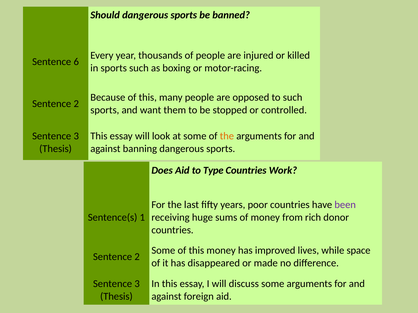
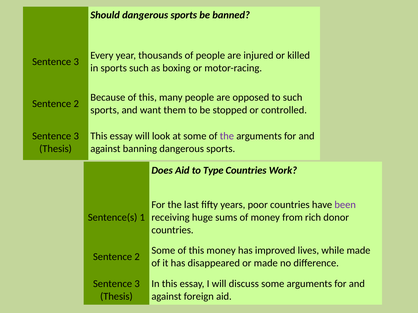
6: 6 -> 3 (76, 62)
the colour: orange -> purple (227, 136)
while space: space -> made (359, 251)
